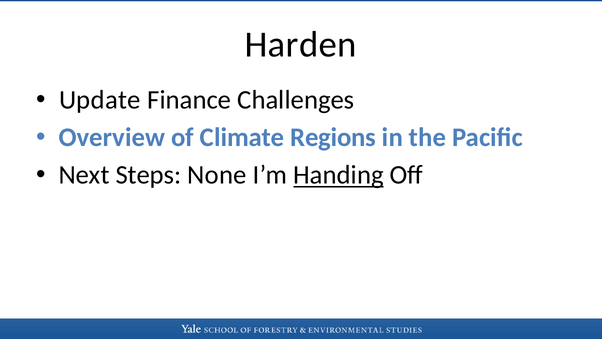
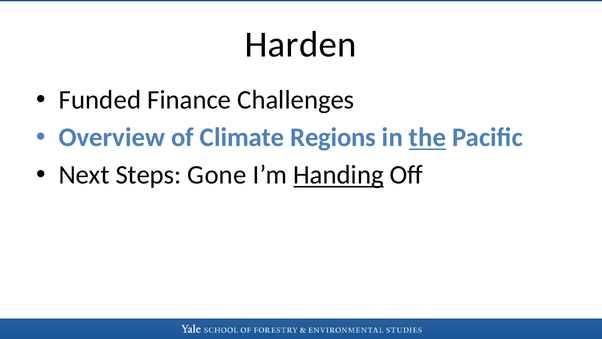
Update: Update -> Funded (100, 100)
the underline: none -> present (427, 137)
None: None -> Gone (217, 175)
